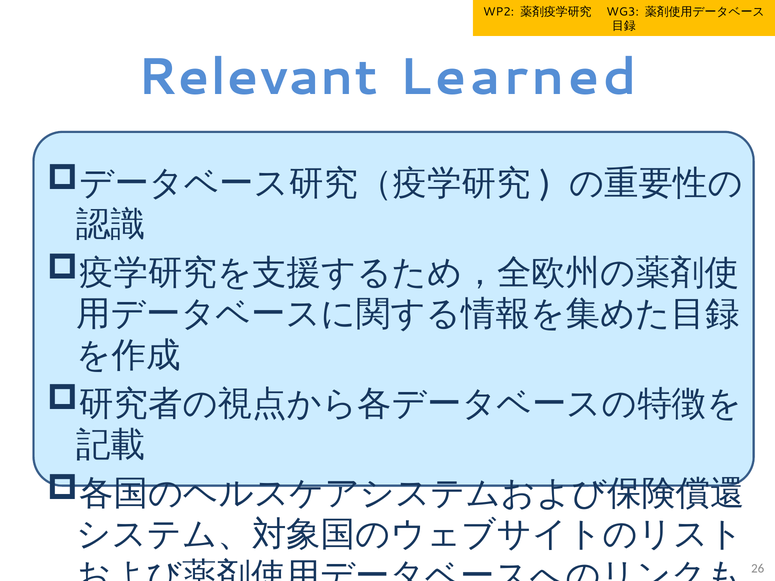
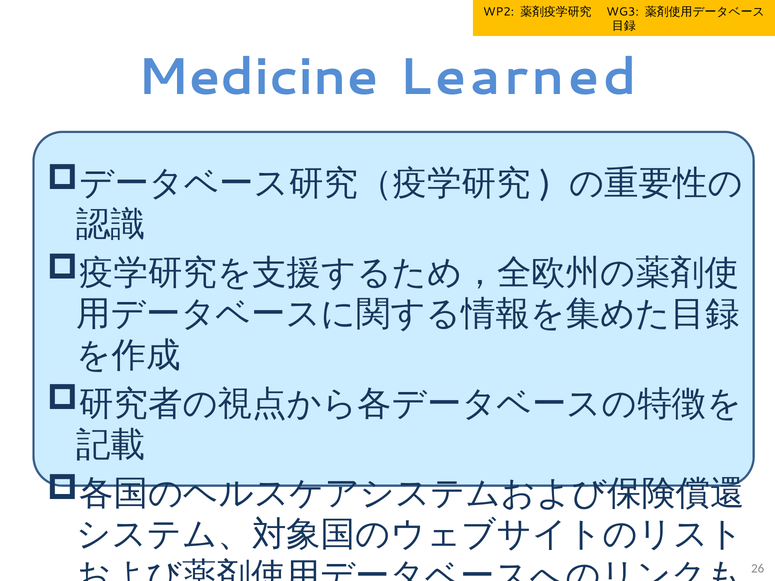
Relevant: Relevant -> Medicine (258, 77)
